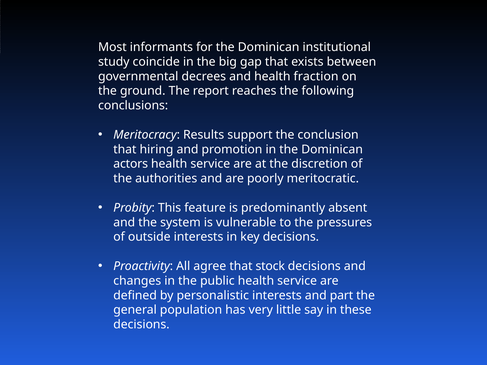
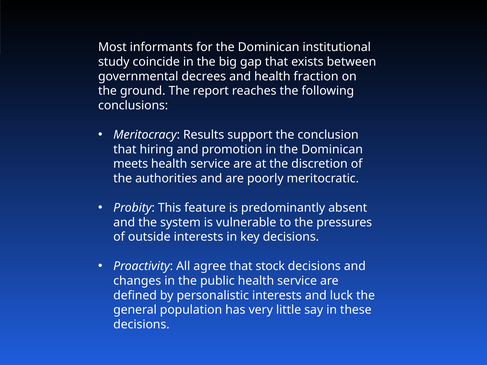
actors: actors -> meets (131, 164)
part: part -> luck (341, 296)
